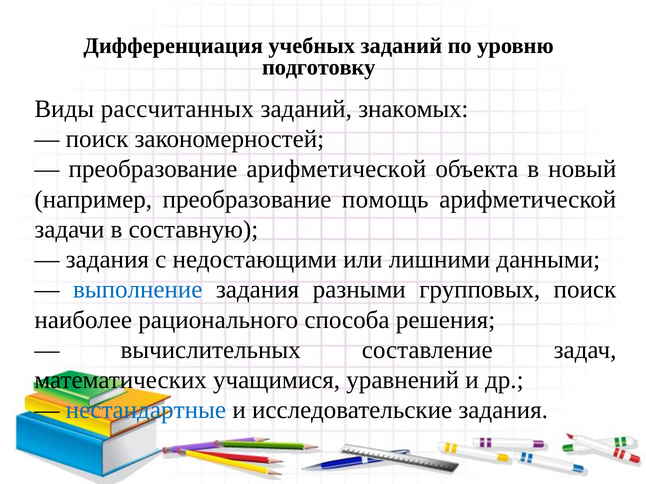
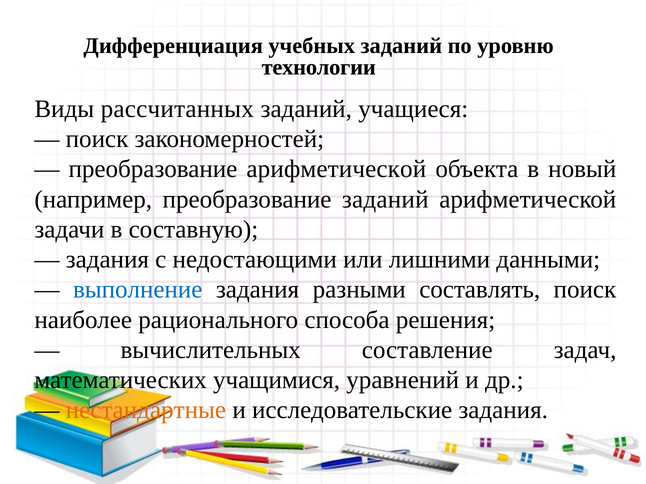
подготовку: подготовку -> технологии (319, 67)
знакомых: знакомых -> учащиеся (413, 109)
преобразование помощь: помощь -> заданий (385, 199)
групповых: групповых -> составлять (480, 290)
нестандартные colour: blue -> orange (146, 411)
